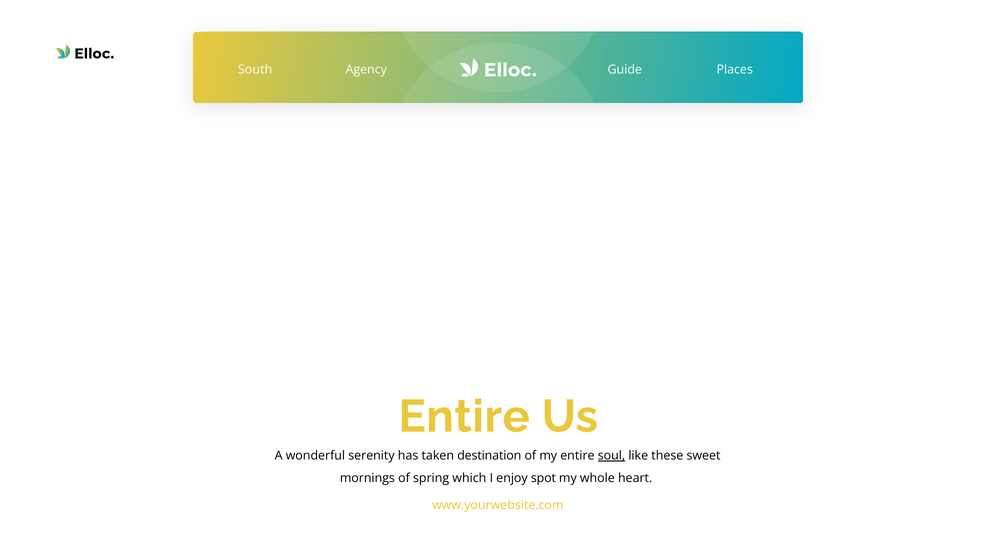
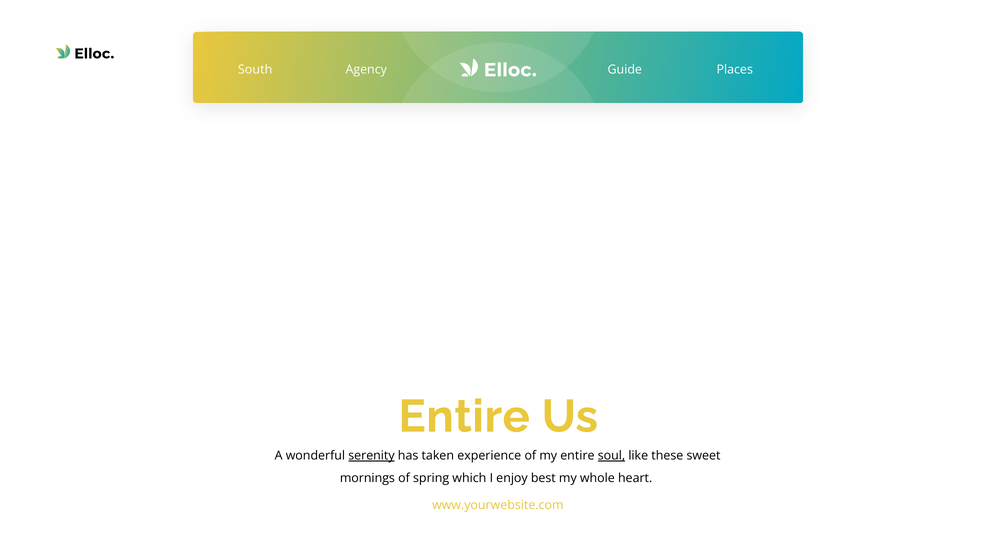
serenity underline: none -> present (371, 456)
destination: destination -> experience (489, 456)
spot: spot -> best (543, 478)
